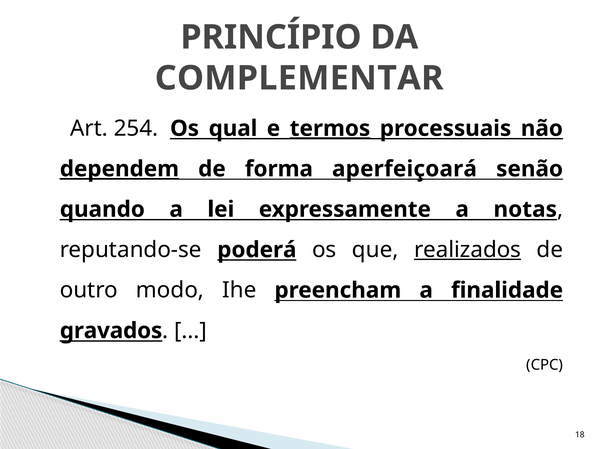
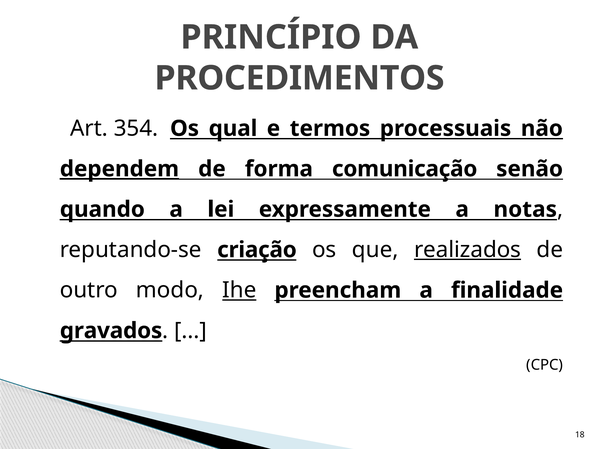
COMPLEMENTAR: COMPLEMENTAR -> PROCEDIMENTOS (300, 78)
254: 254 -> 354 (136, 129)
termos underline: present -> none (330, 129)
aperfeiçoará: aperfeiçoará -> comunicação (405, 169)
poderá: poderá -> criação (257, 250)
Ihe underline: none -> present (239, 290)
